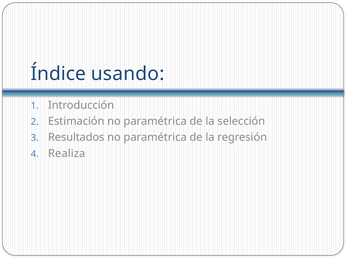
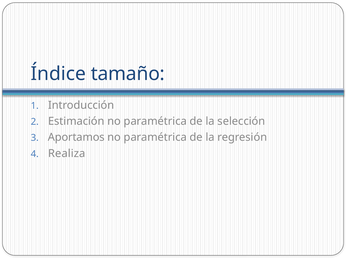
usando: usando -> tamaño (128, 74)
Resultados: Resultados -> Aportamos (76, 138)
